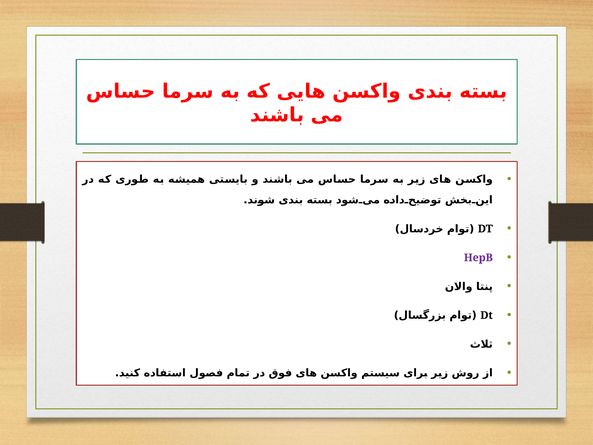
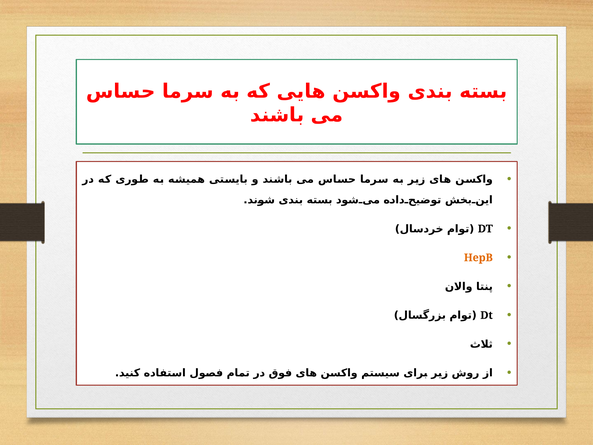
HepB colour: purple -> orange (478, 258)
